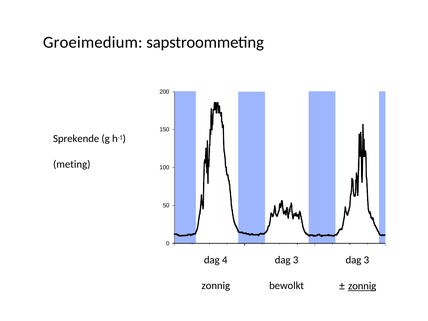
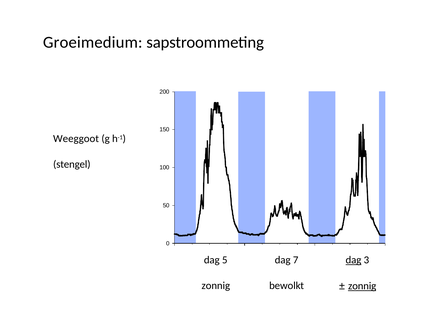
Sprekende: Sprekende -> Weeggoot (76, 139)
meting: meting -> stengel (72, 164)
4: 4 -> 5 (225, 260)
3: 3 -> 7 (296, 260)
dag underline: none -> present (353, 260)
